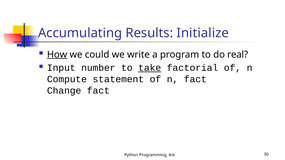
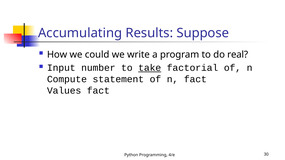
Initialize: Initialize -> Suppose (203, 33)
How underline: present -> none (57, 55)
Change: Change -> Values (64, 91)
